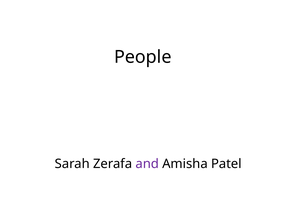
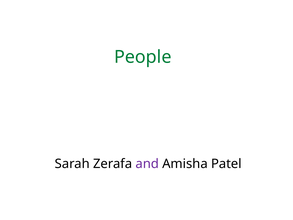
People colour: black -> green (143, 57)
